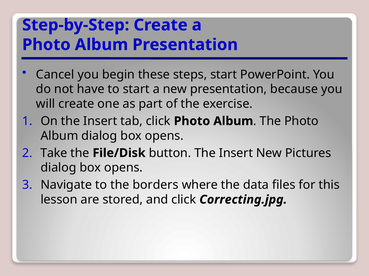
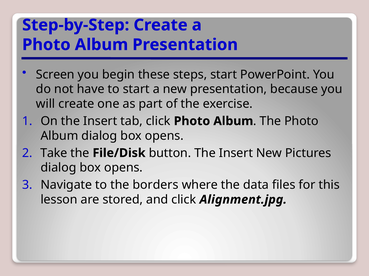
Cancel: Cancel -> Screen (55, 75)
Correcting.jpg: Correcting.jpg -> Alignment.jpg (243, 200)
